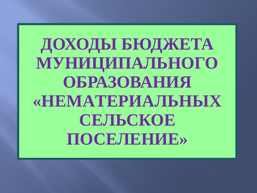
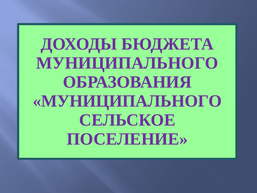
НЕМАТЕРИАЛЬНЫХ: НЕМАТЕРИАЛЬНЫХ -> МУНИЦИПАЛЬНОГО (127, 101)
